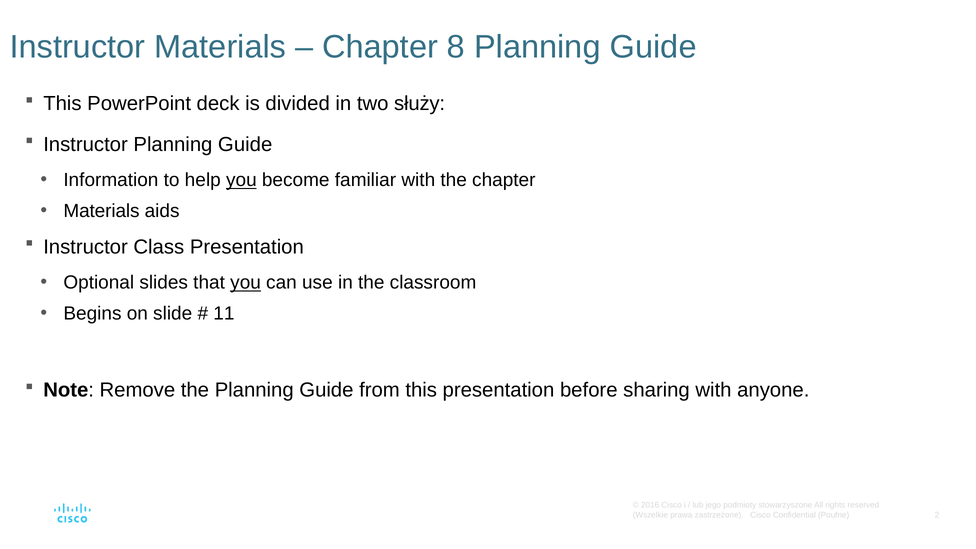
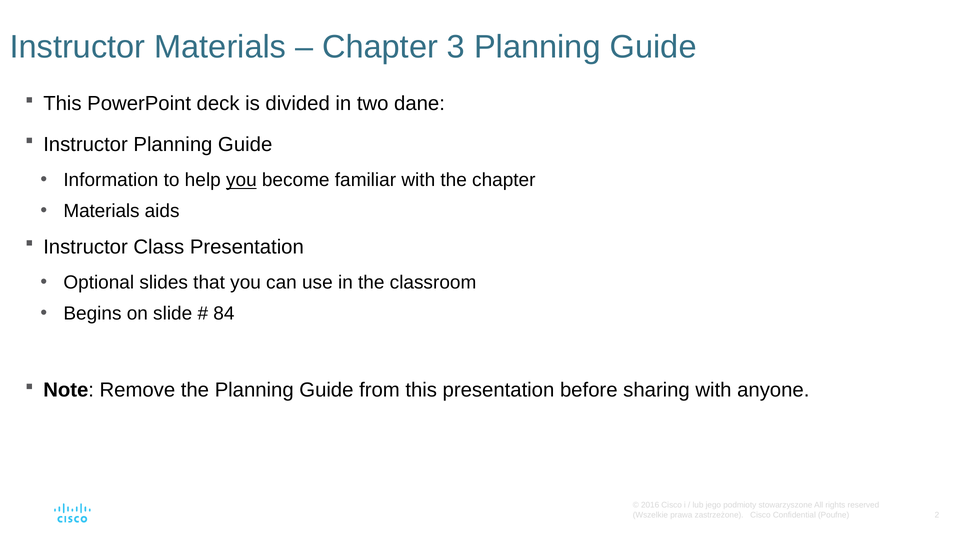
8: 8 -> 3 (456, 47)
służy: służy -> dane (420, 104)
you underline: present -> none (246, 283)
11: 11 -> 84 (224, 314)
